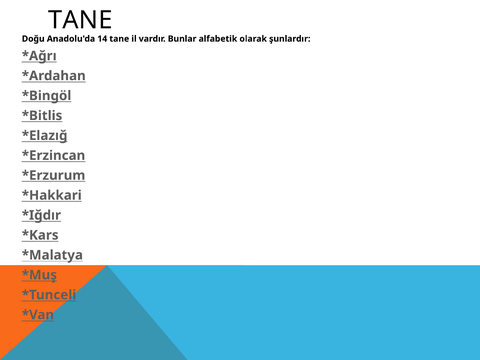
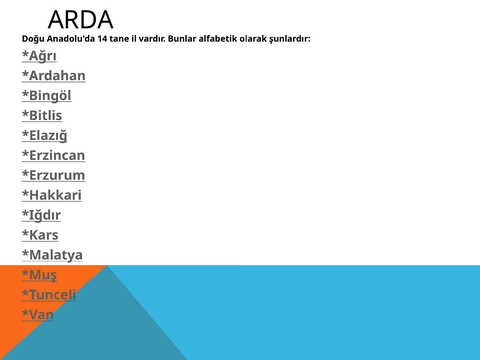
TANE: TANE -> ARDA (81, 20)
